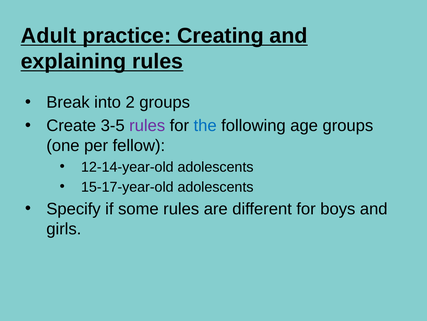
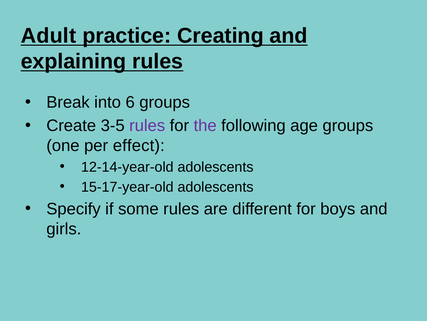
2: 2 -> 6 (130, 102)
the colour: blue -> purple (205, 125)
fellow: fellow -> effect (139, 145)
